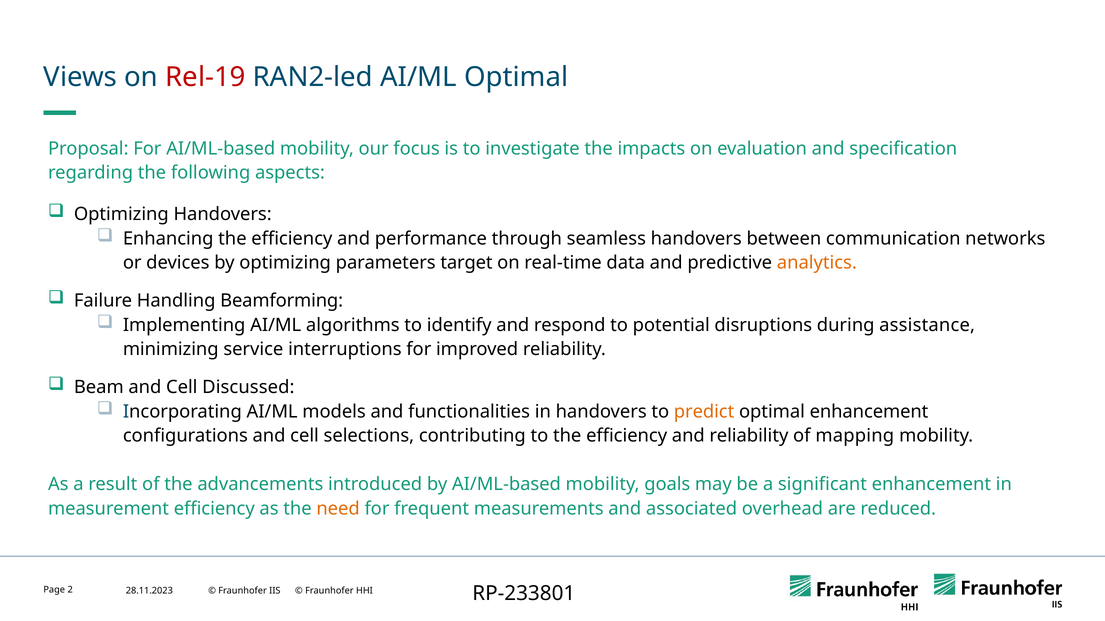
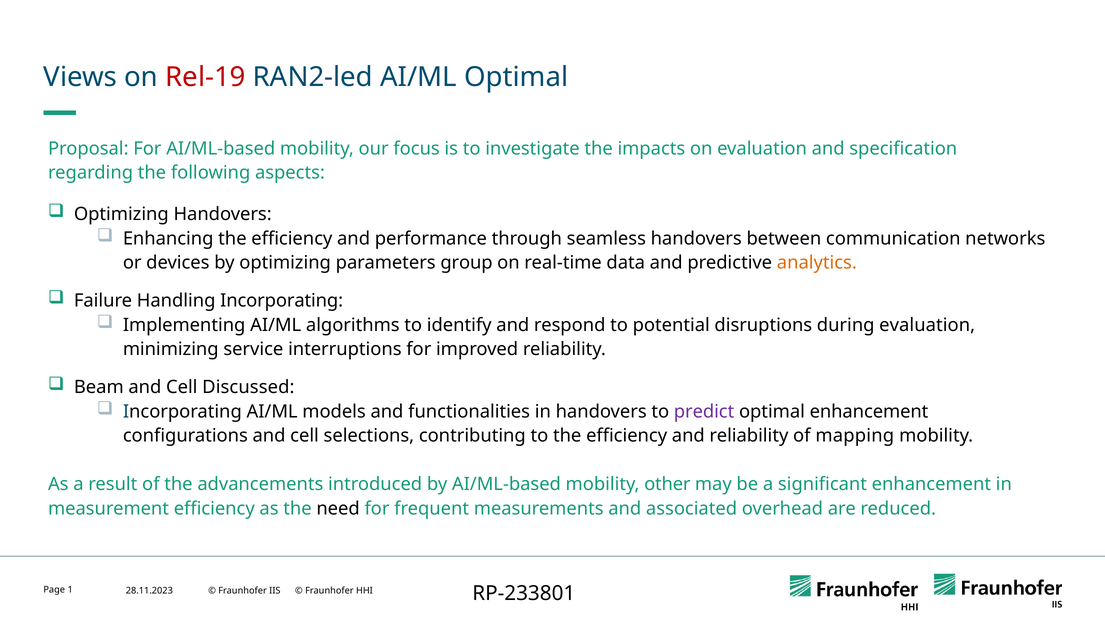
target: target -> group (466, 263)
Handling Beamforming: Beamforming -> Incorporating (282, 301)
during assistance: assistance -> evaluation (927, 325)
predict colour: orange -> purple (704, 412)
goals: goals -> other (667, 485)
need colour: orange -> black (338, 509)
2: 2 -> 1 (70, 590)
